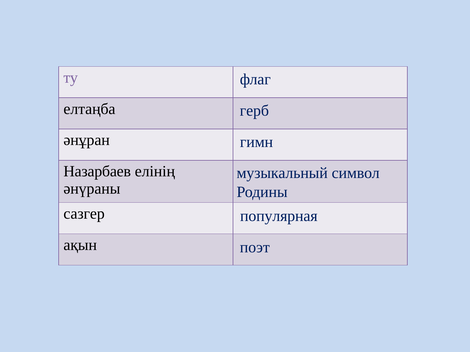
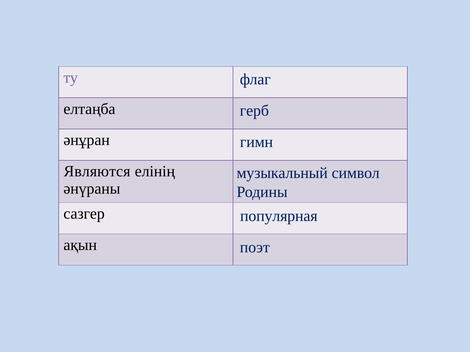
Назарбаев: Назарбаев -> Являются (97, 172)
